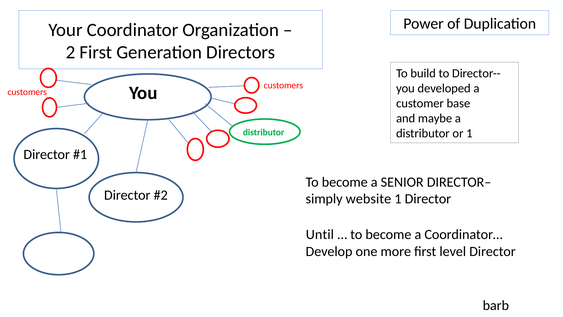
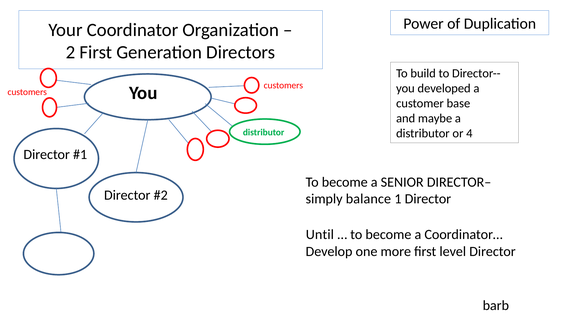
or 1: 1 -> 4 (469, 133)
website: website -> balance (368, 199)
